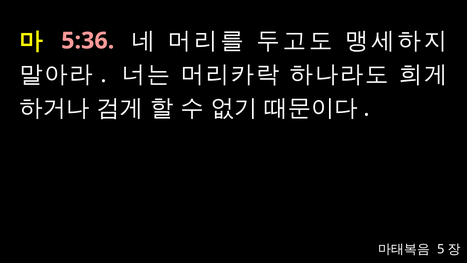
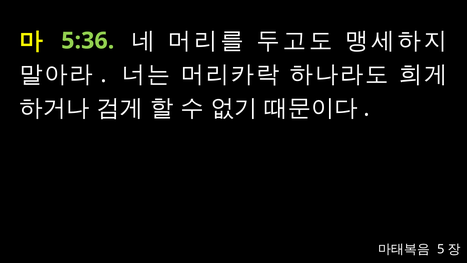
5:36 colour: pink -> light green (88, 41)
